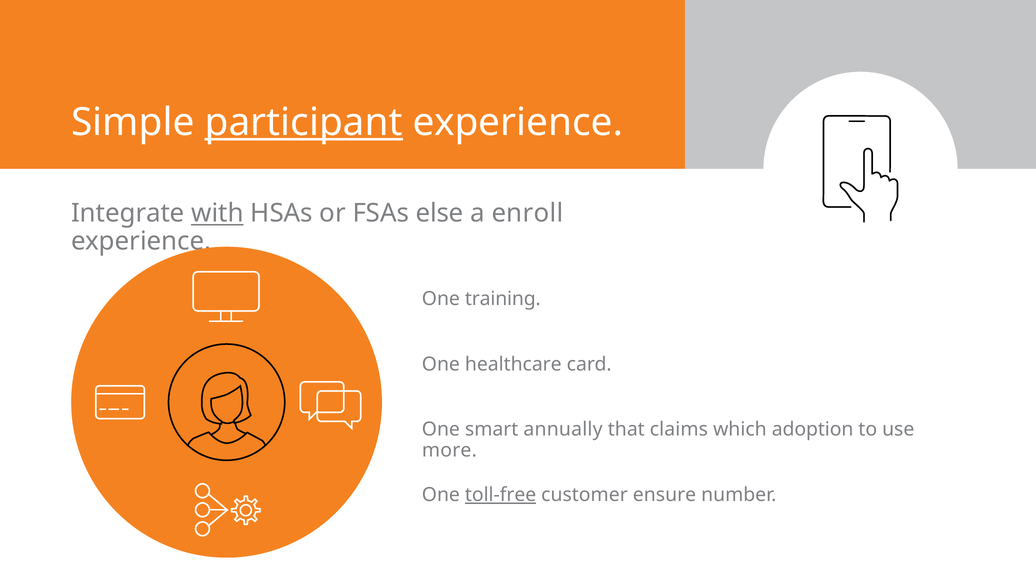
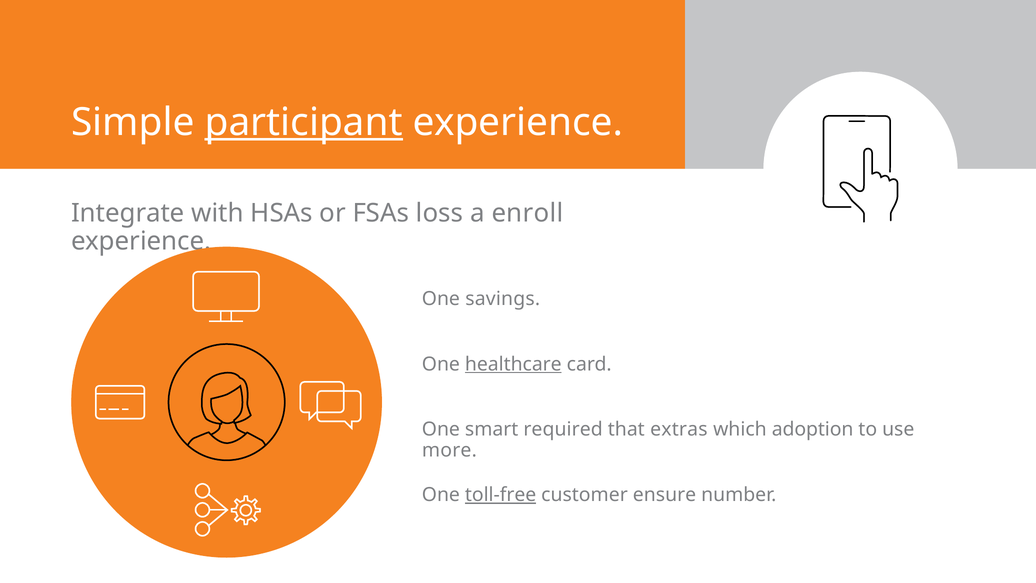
with underline: present -> none (217, 213)
else: else -> loss (440, 213)
training: training -> savings (503, 299)
healthcare underline: none -> present (513, 364)
annually: annually -> required (563, 429)
claims: claims -> extras (679, 429)
